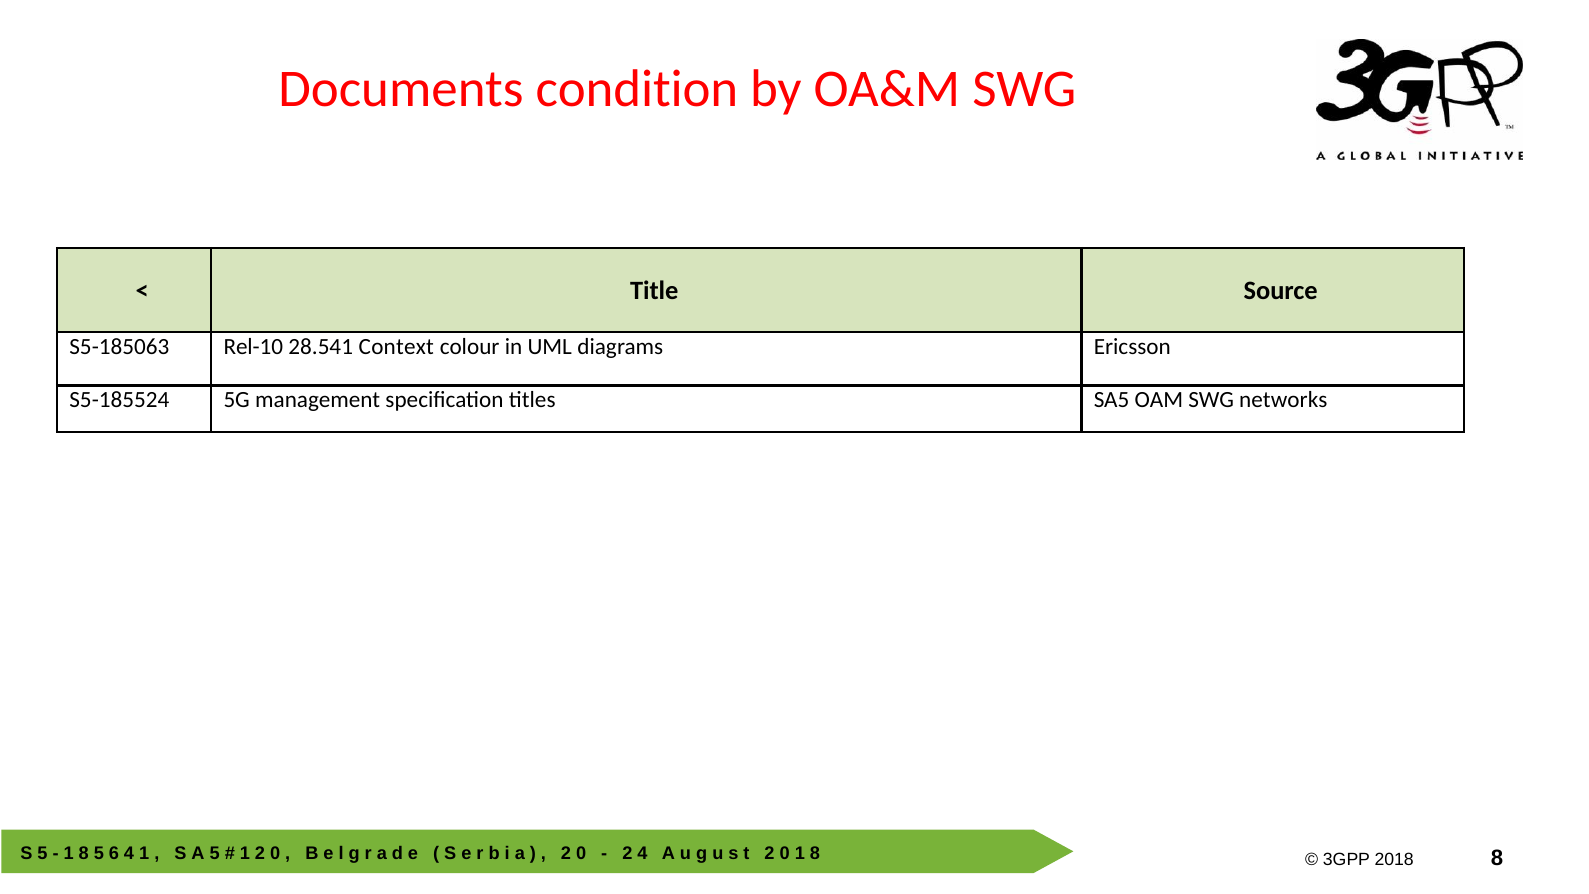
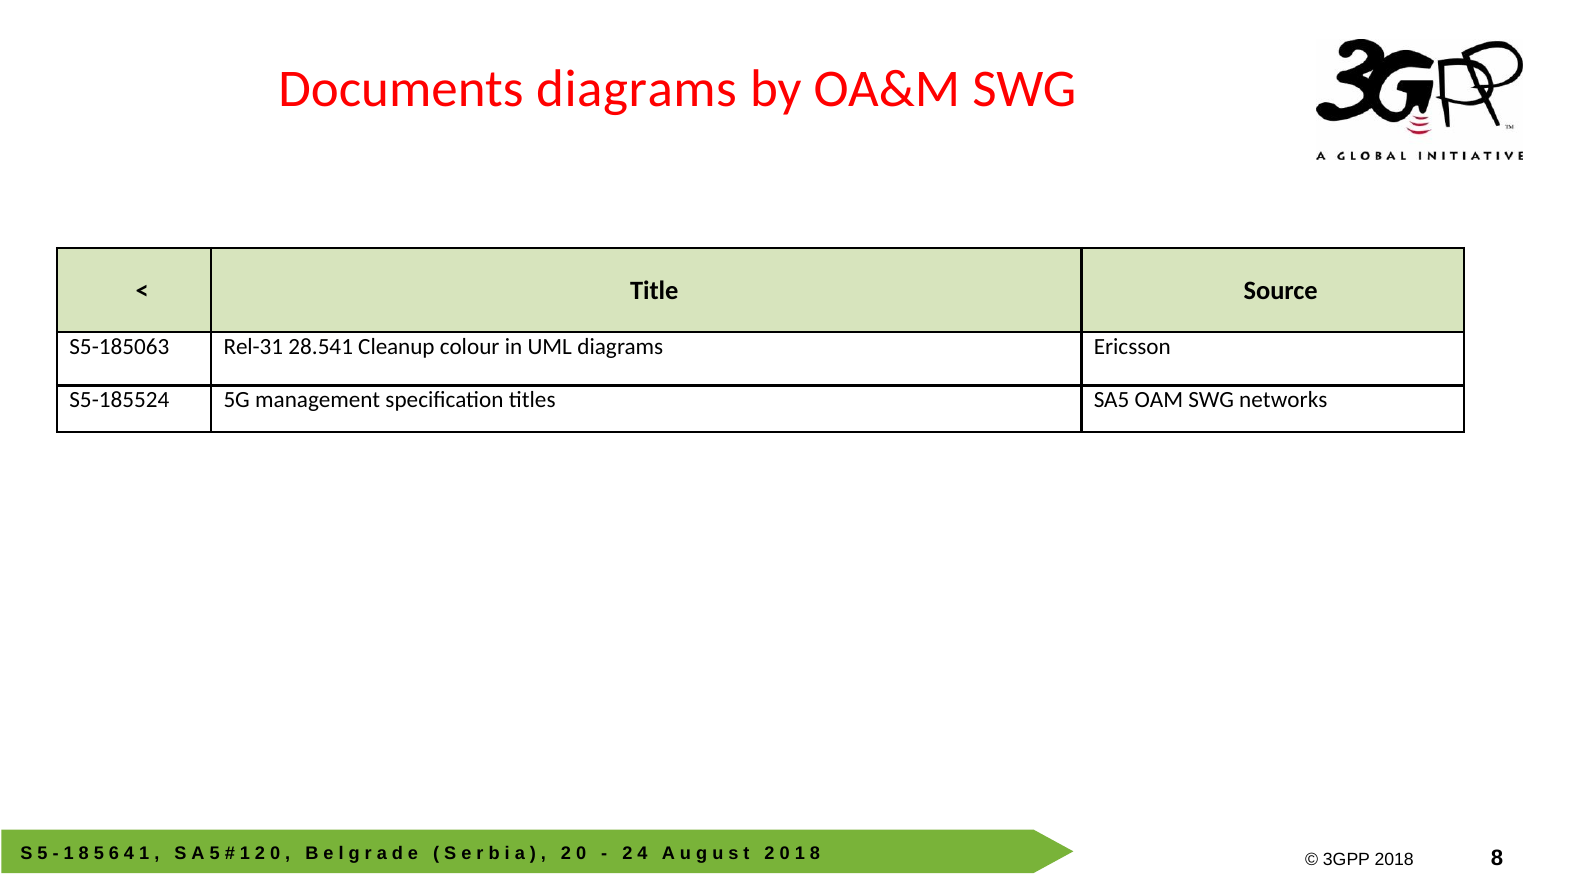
Documents condition: condition -> diagrams (637, 89)
Rel-10: Rel-10 -> Rel-31 (253, 346)
Context: Context -> Cleanup (396, 346)
